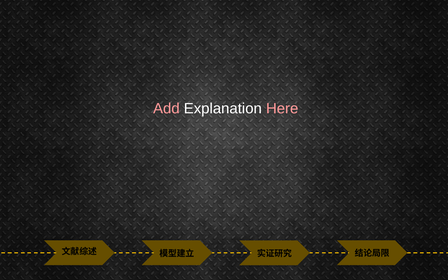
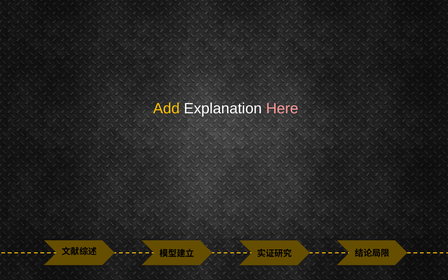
Add colour: pink -> yellow (166, 108)
